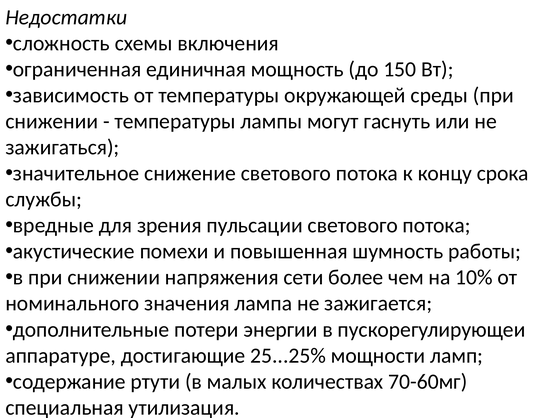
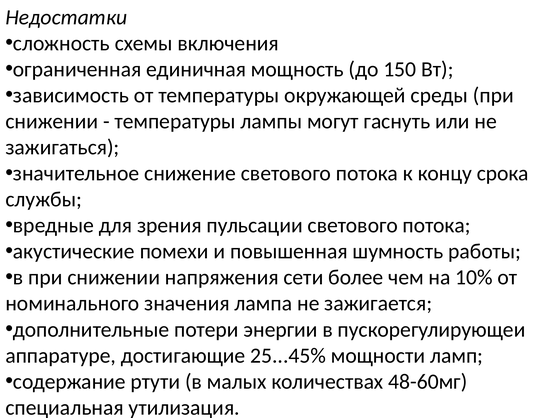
25...25%: 25...25% -> 25...45% (288, 355)
70-60мг: 70-60мг -> 48-60мг (428, 381)
